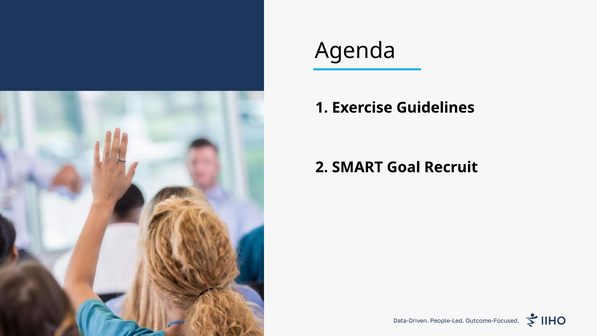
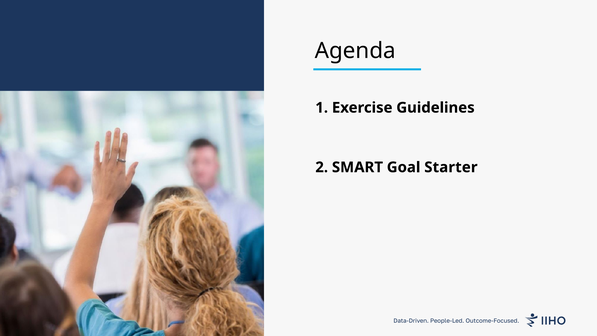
Recruit: Recruit -> Starter (451, 167)
